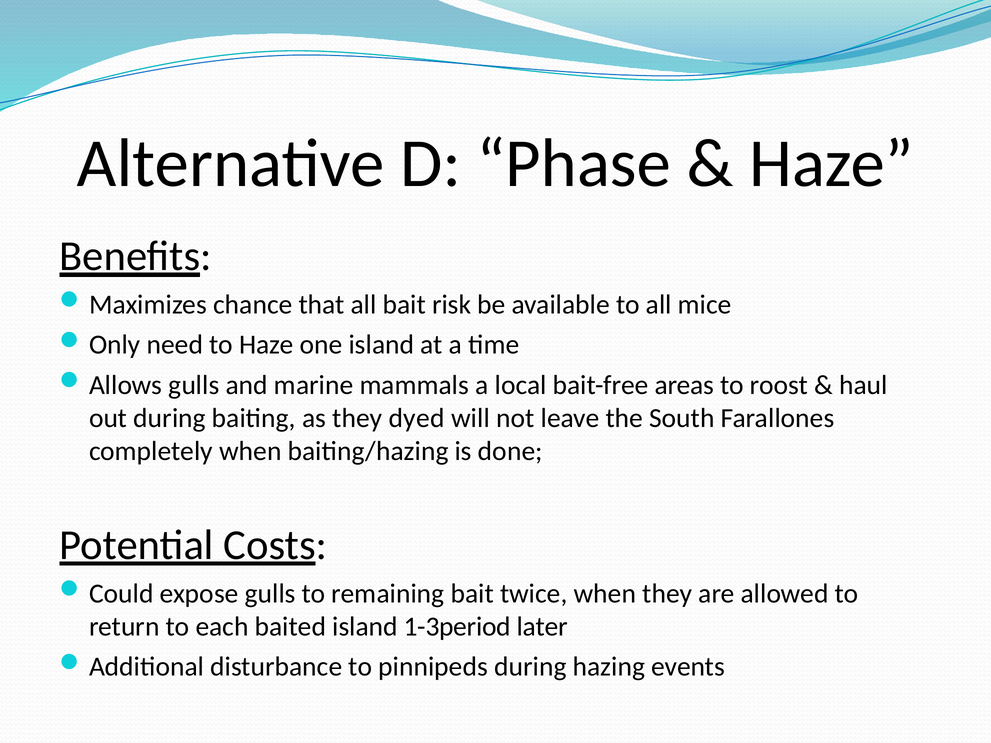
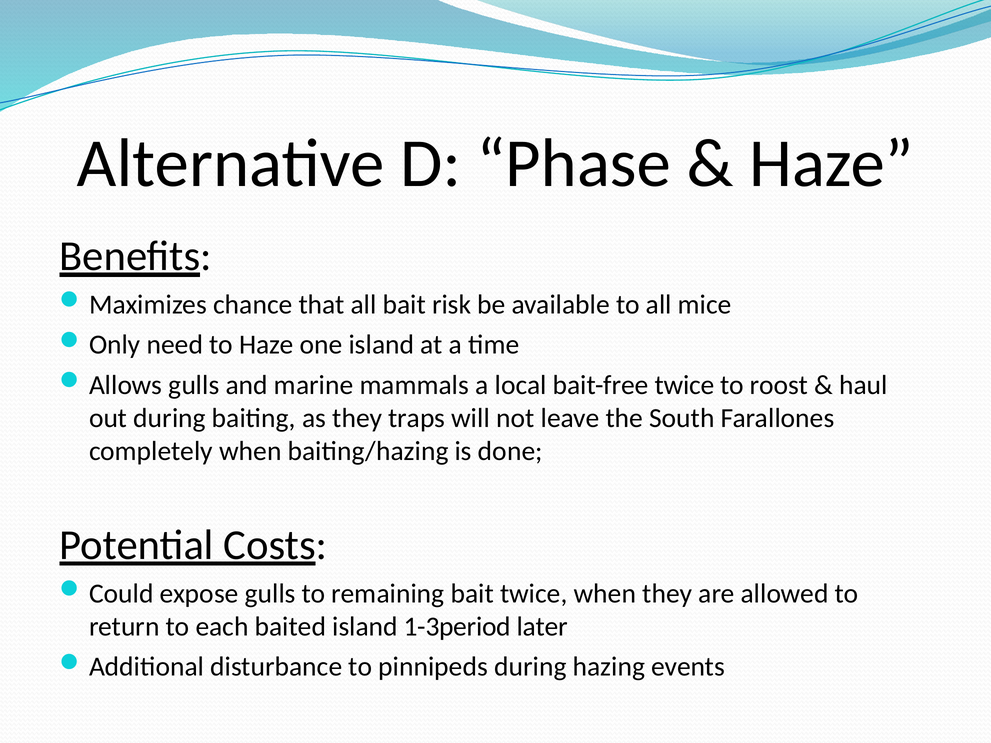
bait-free areas: areas -> twice (684, 385)
dyed: dyed -> traps (417, 418)
